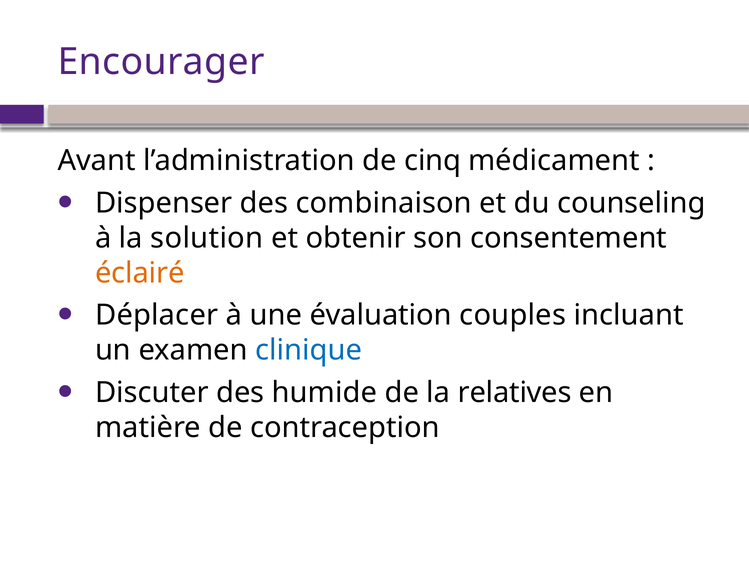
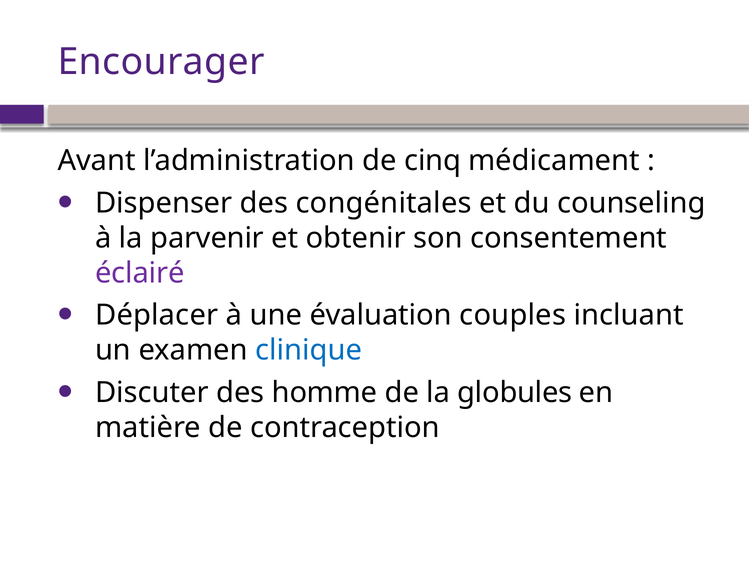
combinaison: combinaison -> congénitales (384, 203)
solution: solution -> parvenir (207, 238)
éclairé colour: orange -> purple (140, 273)
humide: humide -> homme (325, 392)
relatives: relatives -> globules (515, 392)
